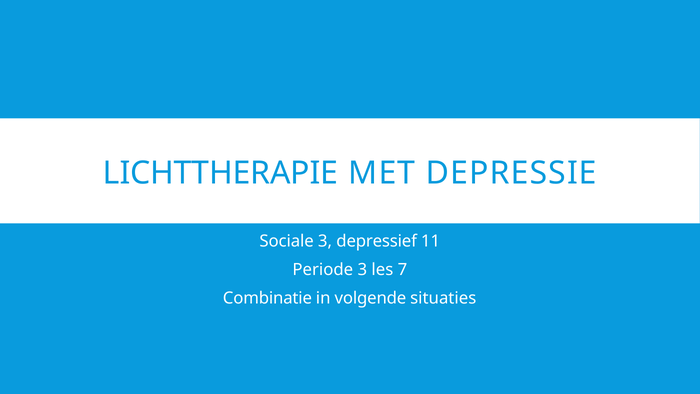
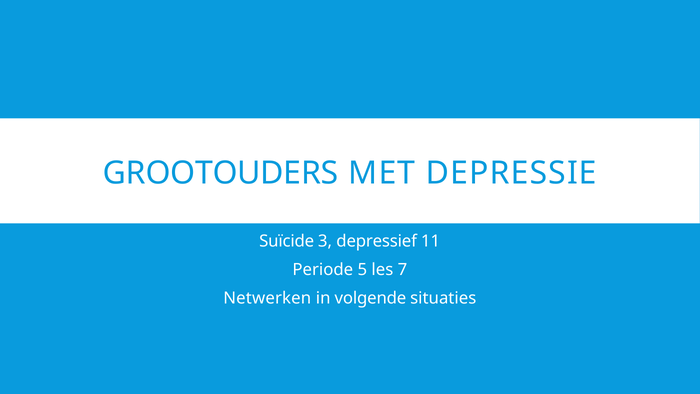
LICHTTHERAPIE: LICHTTHERAPIE -> GROOTOUDERS (221, 173)
Sociale: Sociale -> Suïcide (287, 241)
Periode 3: 3 -> 5 (362, 269)
Combinatie: Combinatie -> Netwerken (267, 298)
